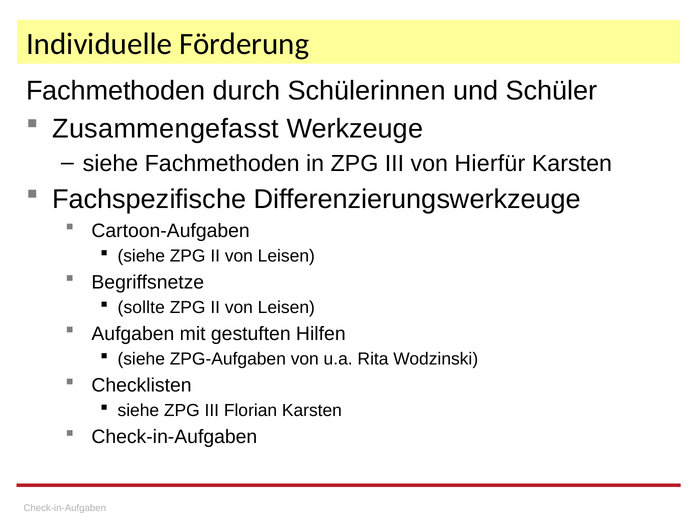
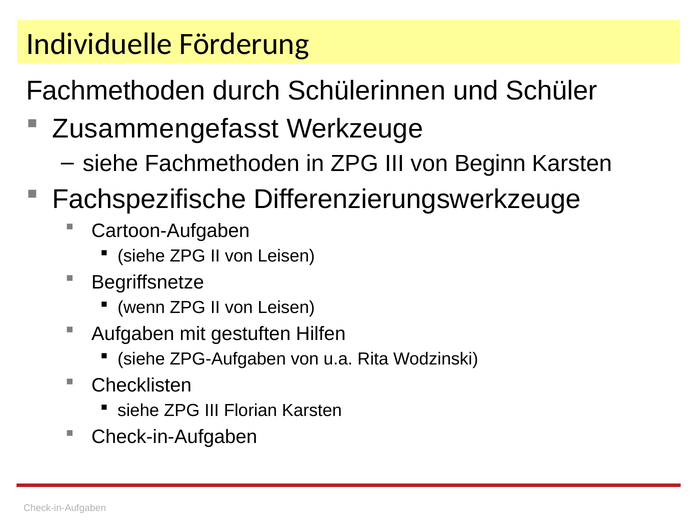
Hierfür: Hierfür -> Beginn (490, 163)
sollte: sollte -> wenn (141, 307)
